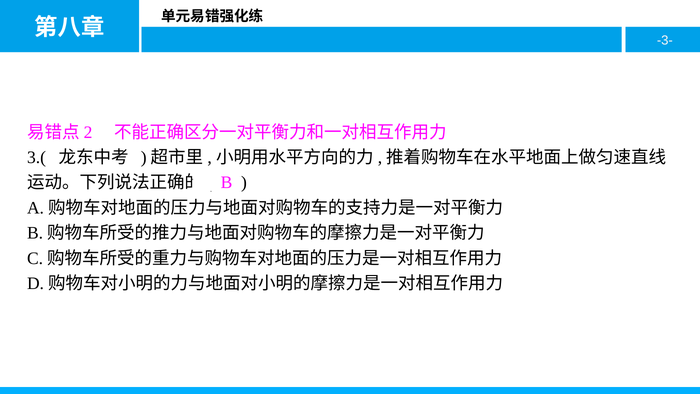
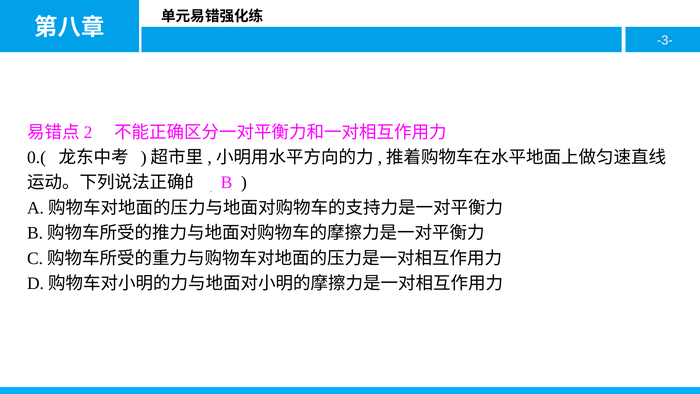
3.(: 3.( -> 0.( (36, 157)
